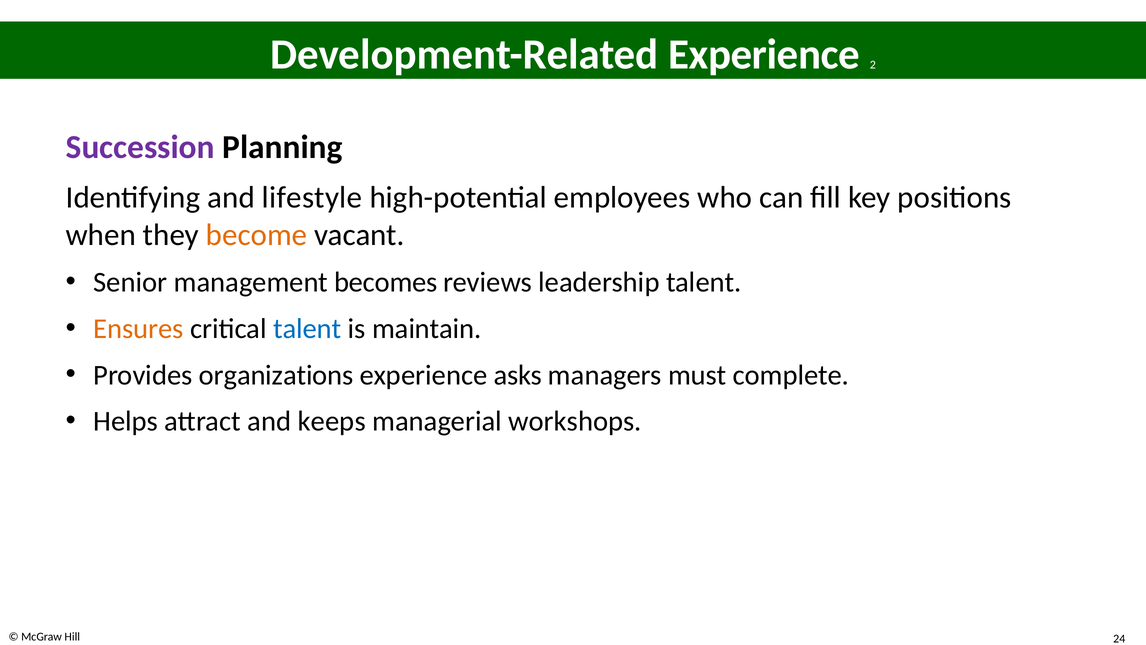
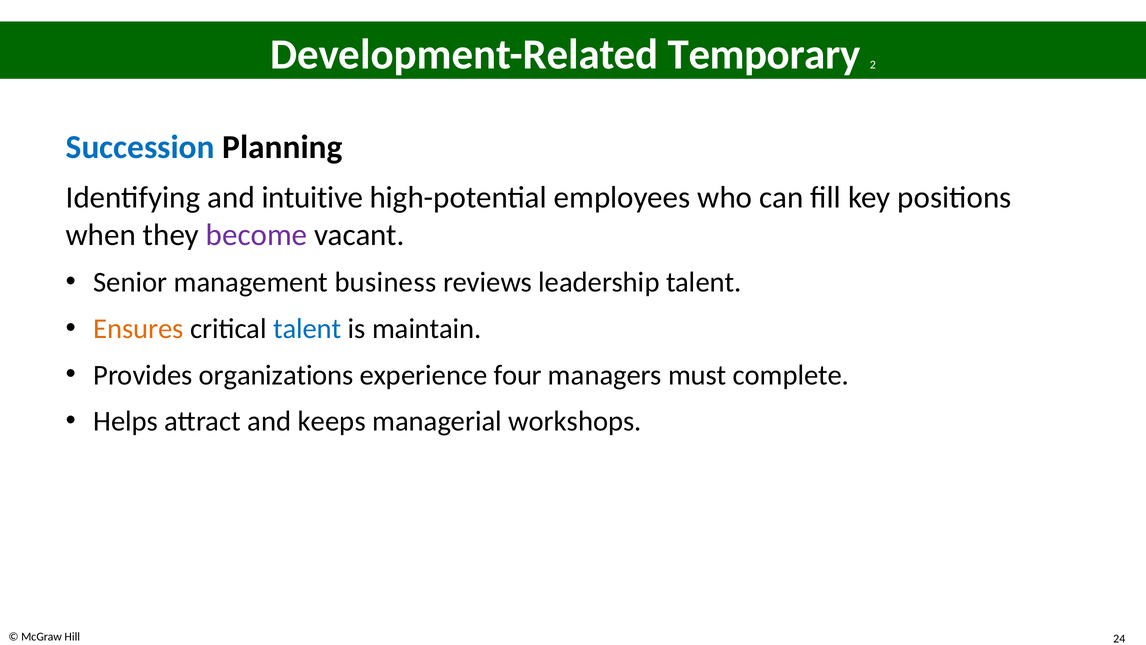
Development-Related Experience: Experience -> Temporary (764, 55)
Succession colour: purple -> blue (140, 147)
lifestyle: lifestyle -> intuitive (312, 197)
become colour: orange -> purple (257, 235)
becomes: becomes -> business (385, 282)
asks: asks -> four (518, 375)
